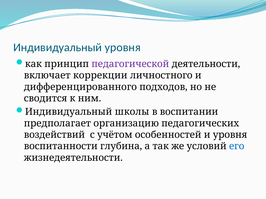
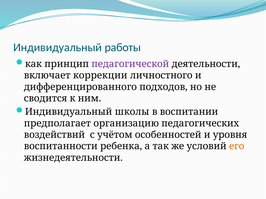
Индивидуальный уровня: уровня -> работы (123, 47)
глубина: глубина -> ребенка (121, 147)
его colour: blue -> orange (237, 147)
